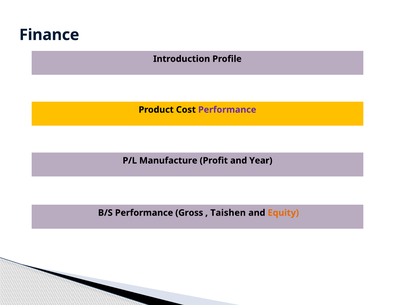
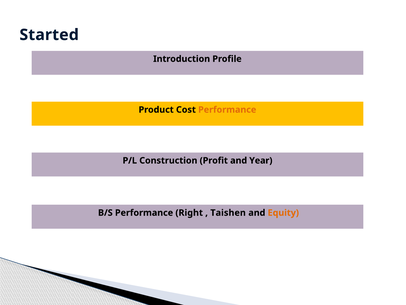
Finance: Finance -> Started (49, 35)
Performance colour: purple -> orange (227, 110)
Manufacture: Manufacture -> Construction (168, 160)
Gross: Gross -> Right (189, 212)
